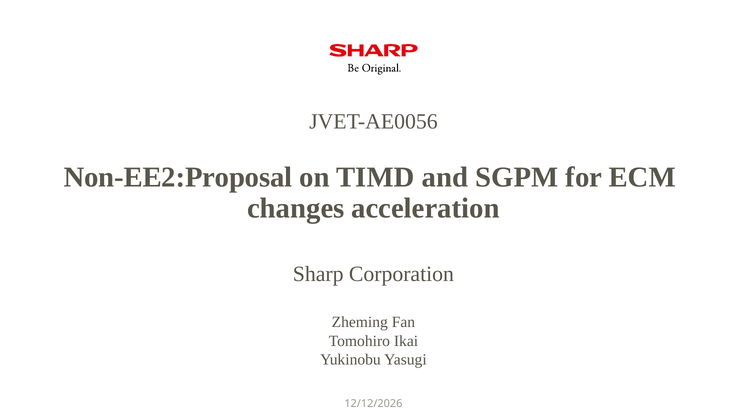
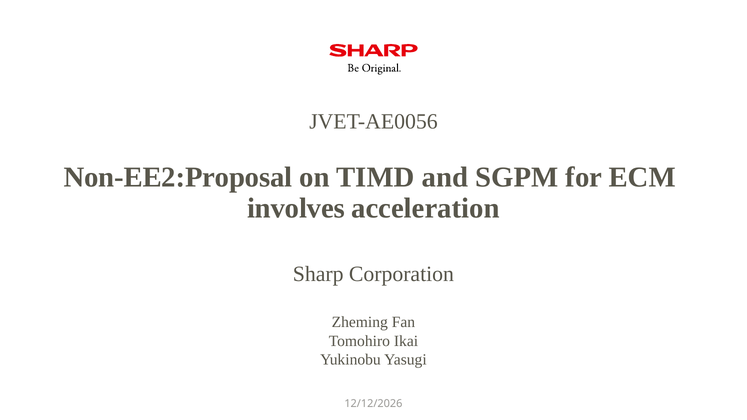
changes: changes -> involves (296, 209)
